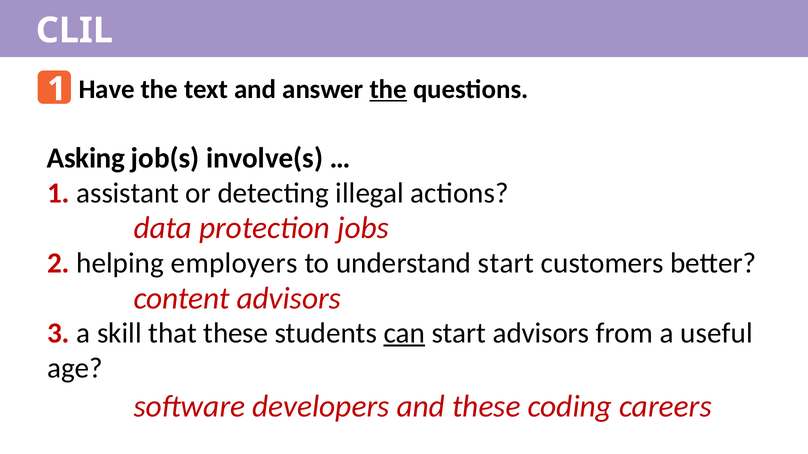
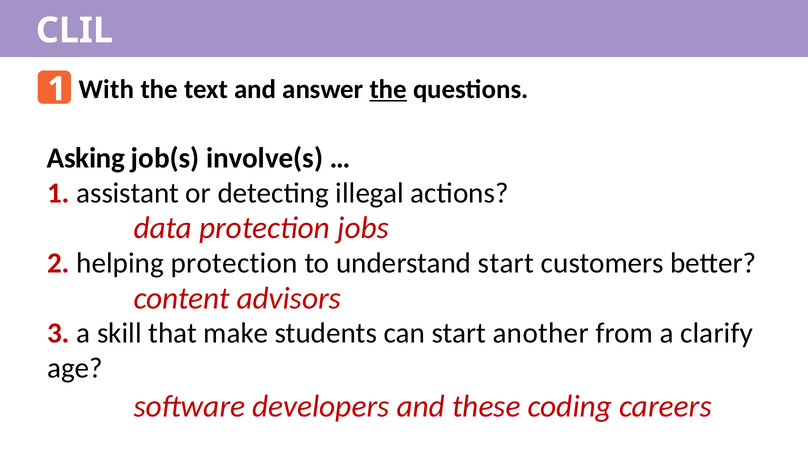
Have: Have -> With (106, 89)
helping employers: employers -> protection (234, 263)
that these: these -> make (236, 333)
can underline: present -> none (404, 333)
start advisors: advisors -> another (541, 333)
useful: useful -> clarify (717, 333)
